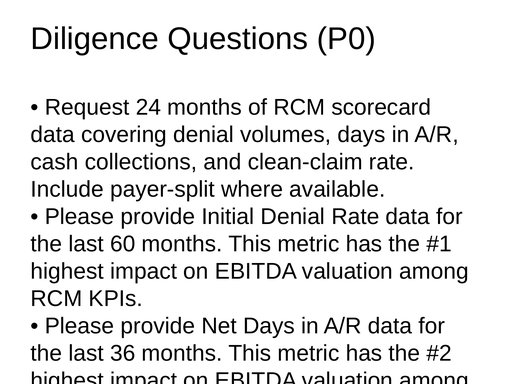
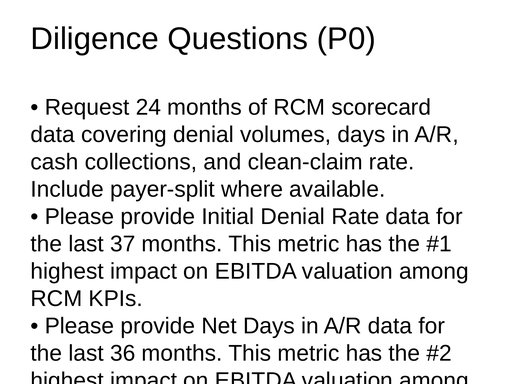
60: 60 -> 37 (123, 243)
